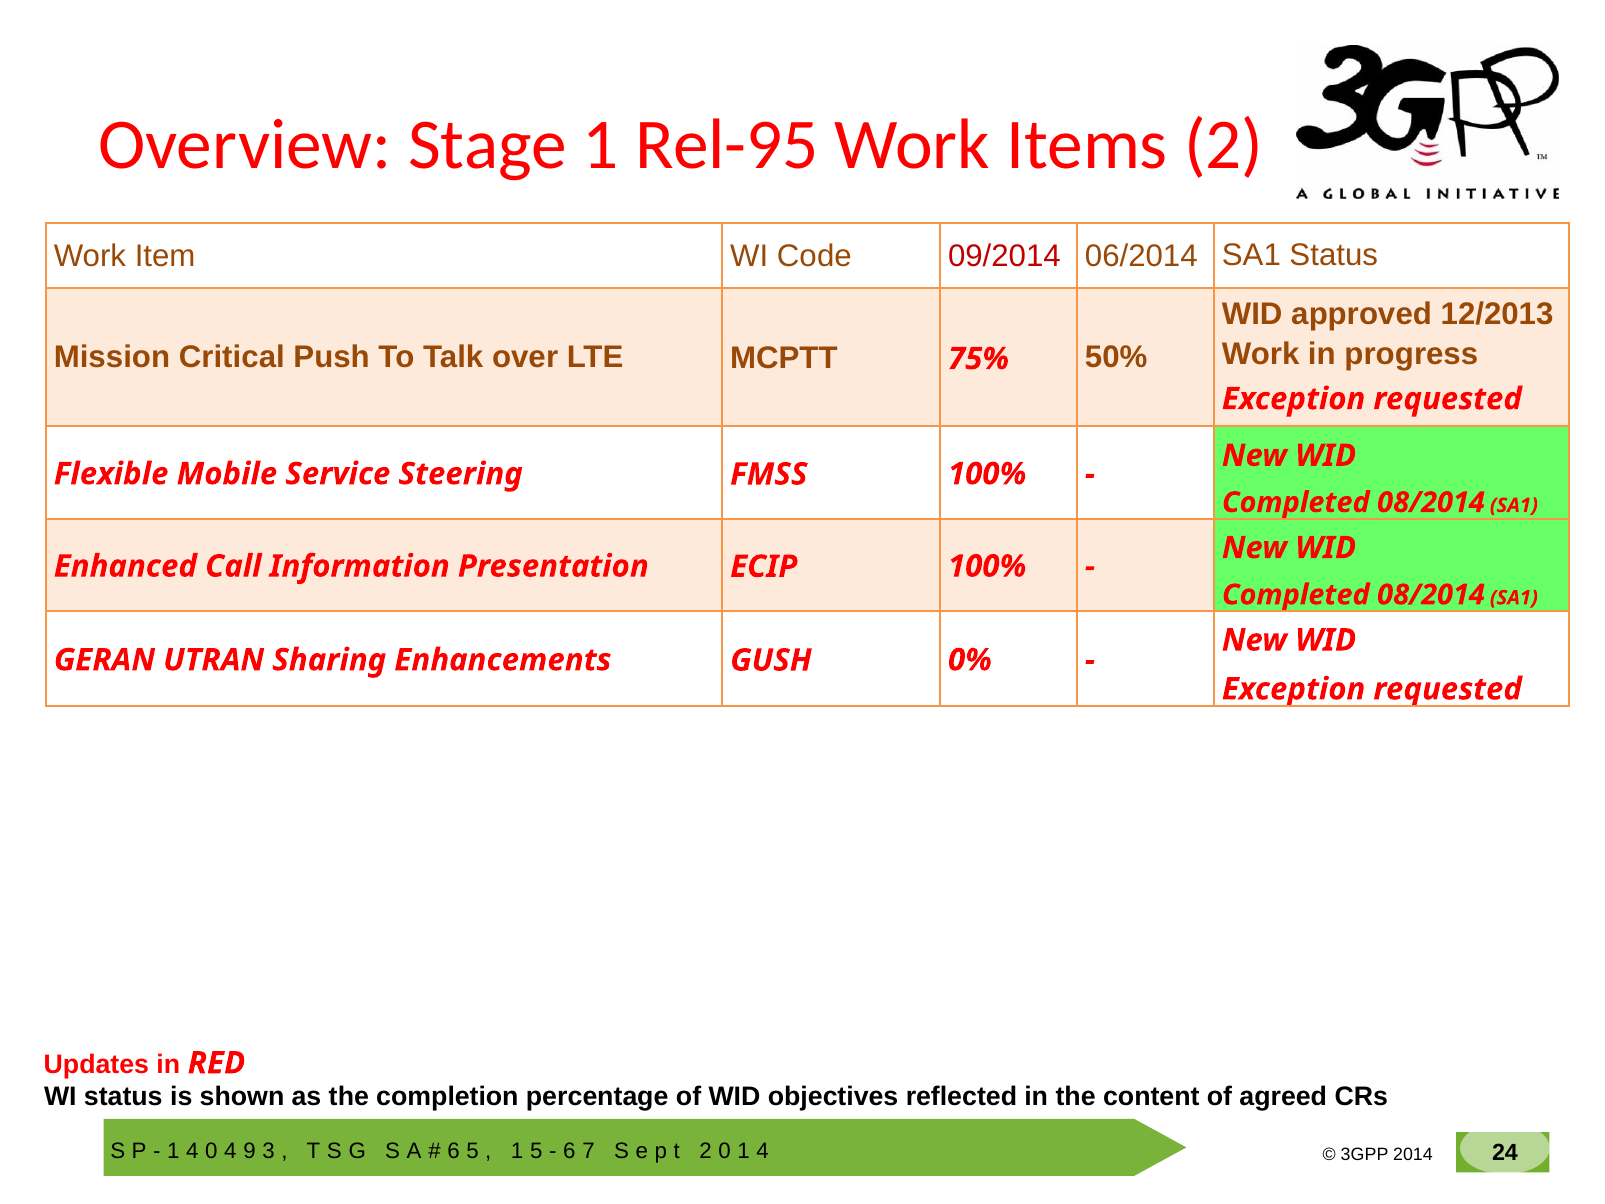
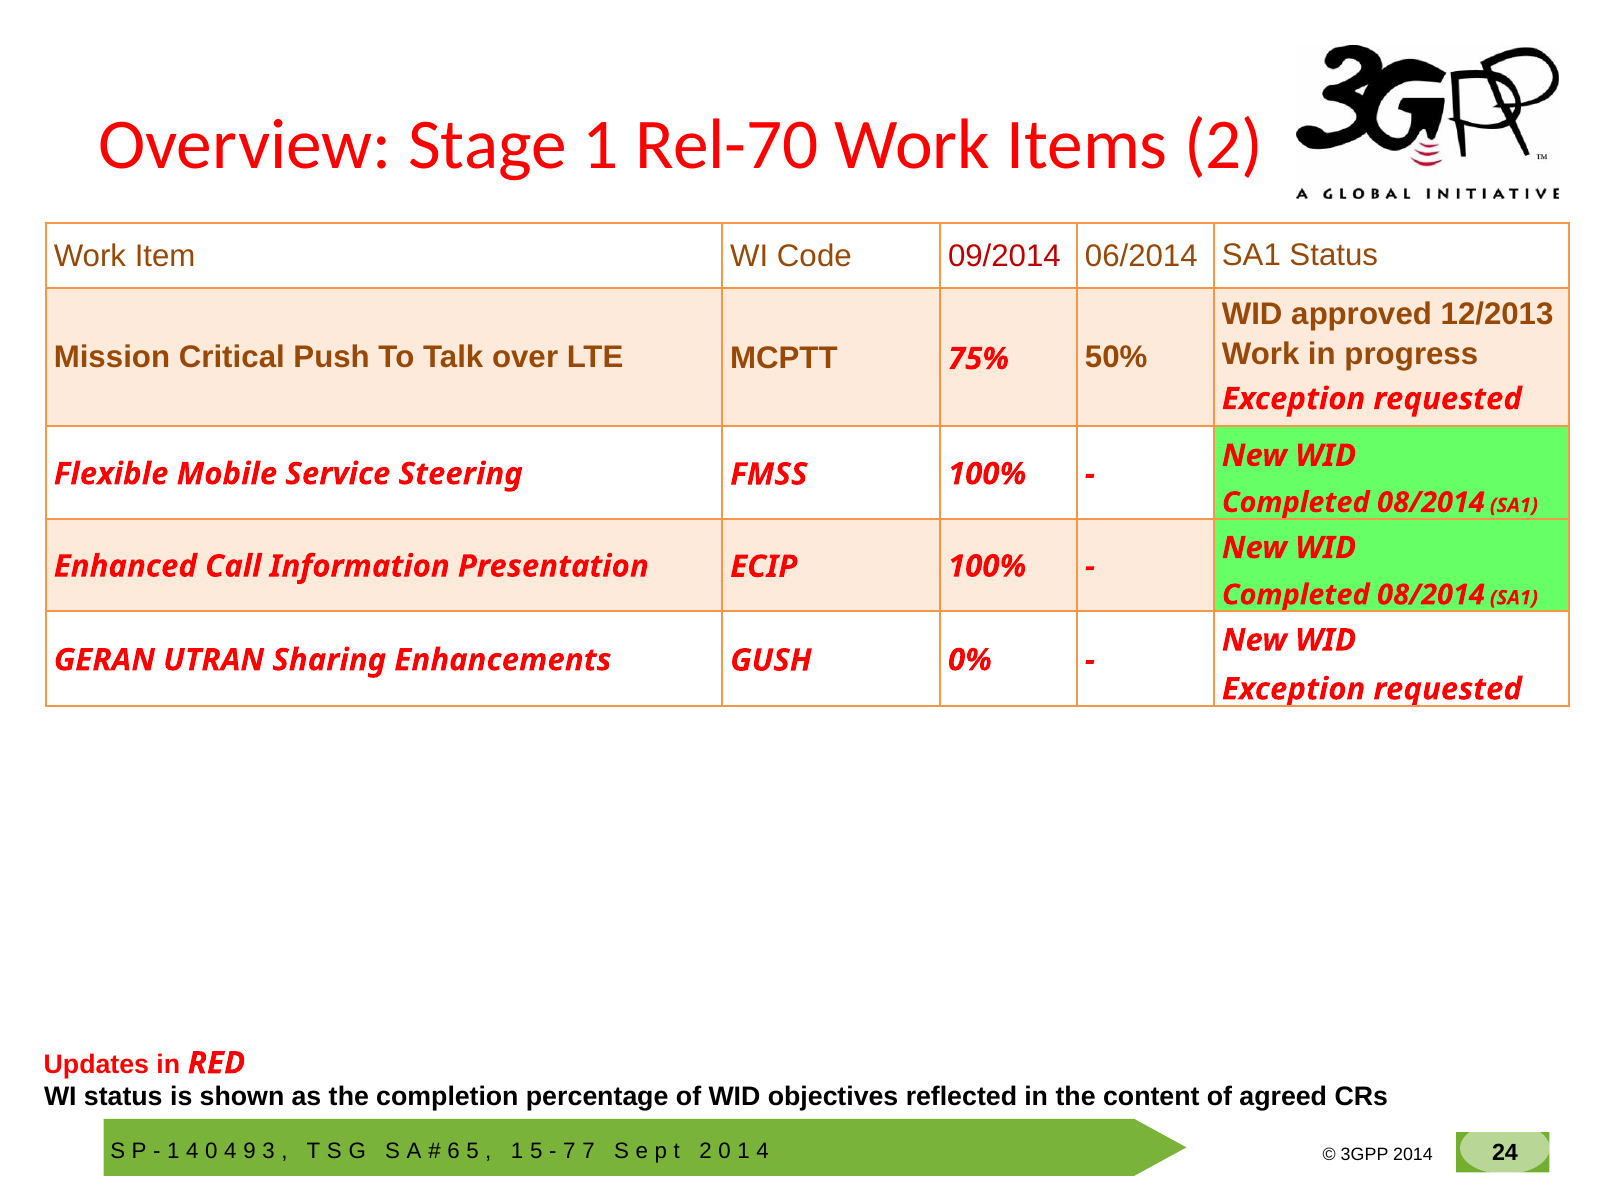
Rel-95: Rel-95 -> Rel-70 (727, 145)
6: 6 -> 7 (569, 1151)
